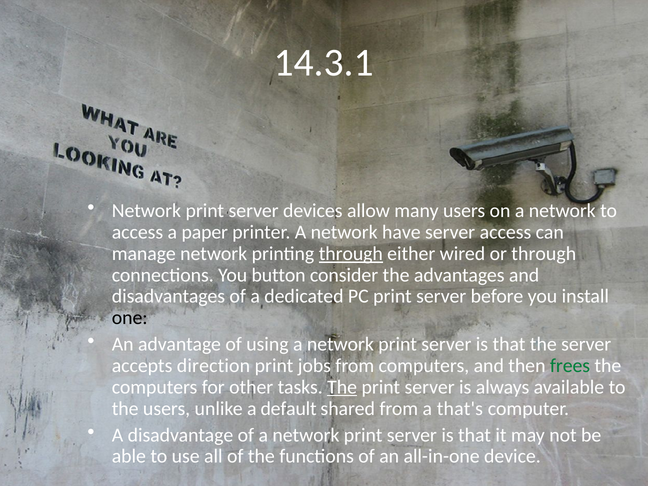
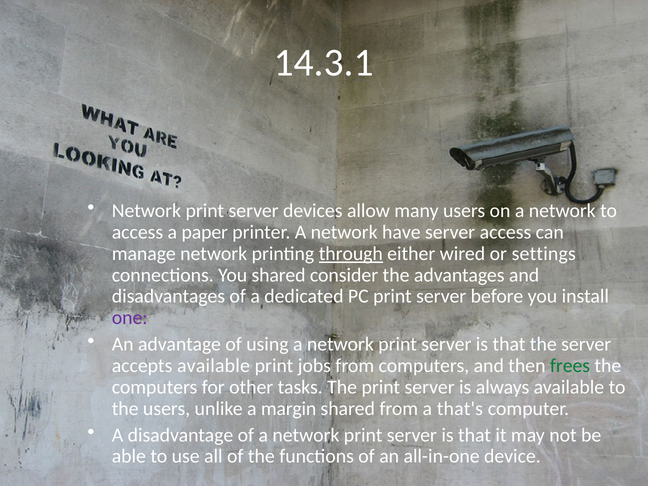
or through: through -> settings (544, 254)
You button: button -> shared (279, 275)
one colour: black -> purple (130, 318)
accepts direction: direction -> available (213, 366)
The underline: present -> none (342, 387)
default: default -> margin (289, 408)
